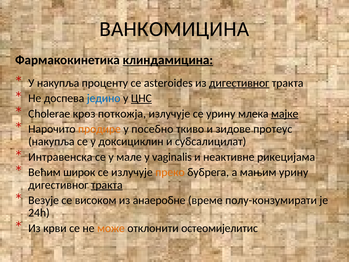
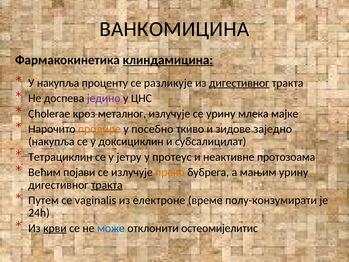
asteroides: asteroides -> разликује (168, 83)
једино colour: blue -> purple (104, 98)
ЦНС underline: present -> none (141, 98)
поткожја: поткожја -> металног (122, 114)
мајке underline: present -> none (285, 114)
протеус: протеус -> заједно (273, 129)
Интравенска: Интравенска -> Тетрациклин (60, 157)
мале: мале -> јетру (129, 157)
vaginalis: vaginalis -> протеус (172, 157)
рикецијама: рикецијама -> протозоама (286, 157)
широк: широк -> појави (79, 172)
Везује: Везује -> Путем (44, 200)
високом: високом -> vaginalis (95, 200)
анаеробне: анаеробне -> електроне (159, 200)
крви underline: none -> present (55, 228)
може colour: orange -> blue (111, 228)
